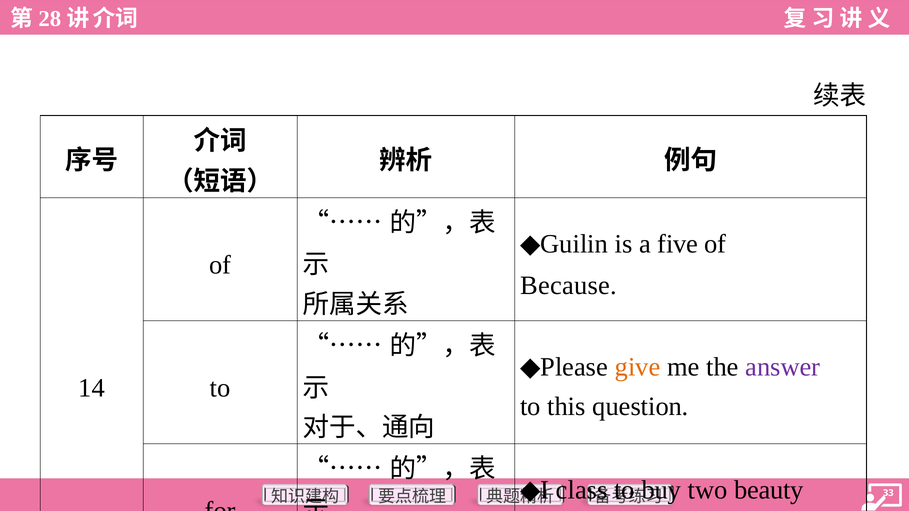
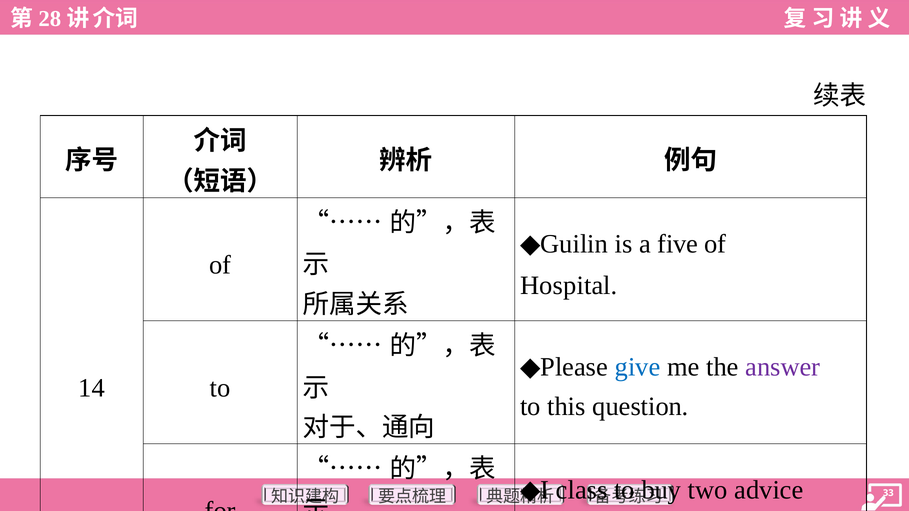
Because: Because -> Hospital (569, 286)
give colour: orange -> blue (638, 367)
beauty: beauty -> advice (769, 490)
